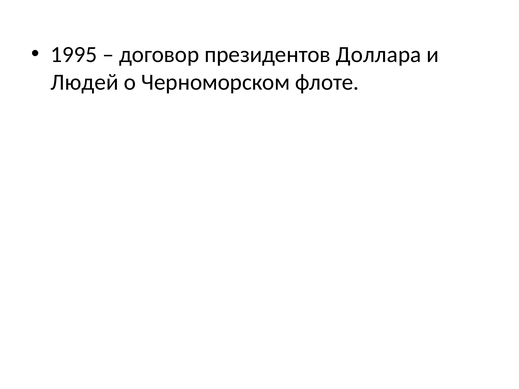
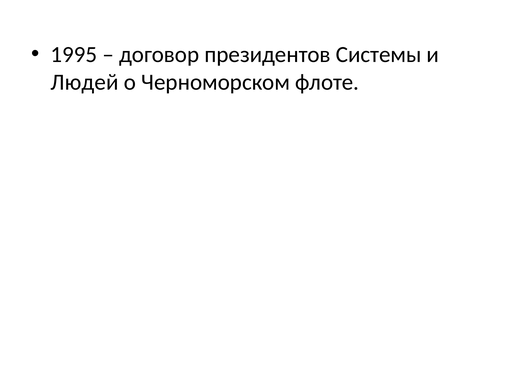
Доллара: Доллара -> Системы (379, 55)
